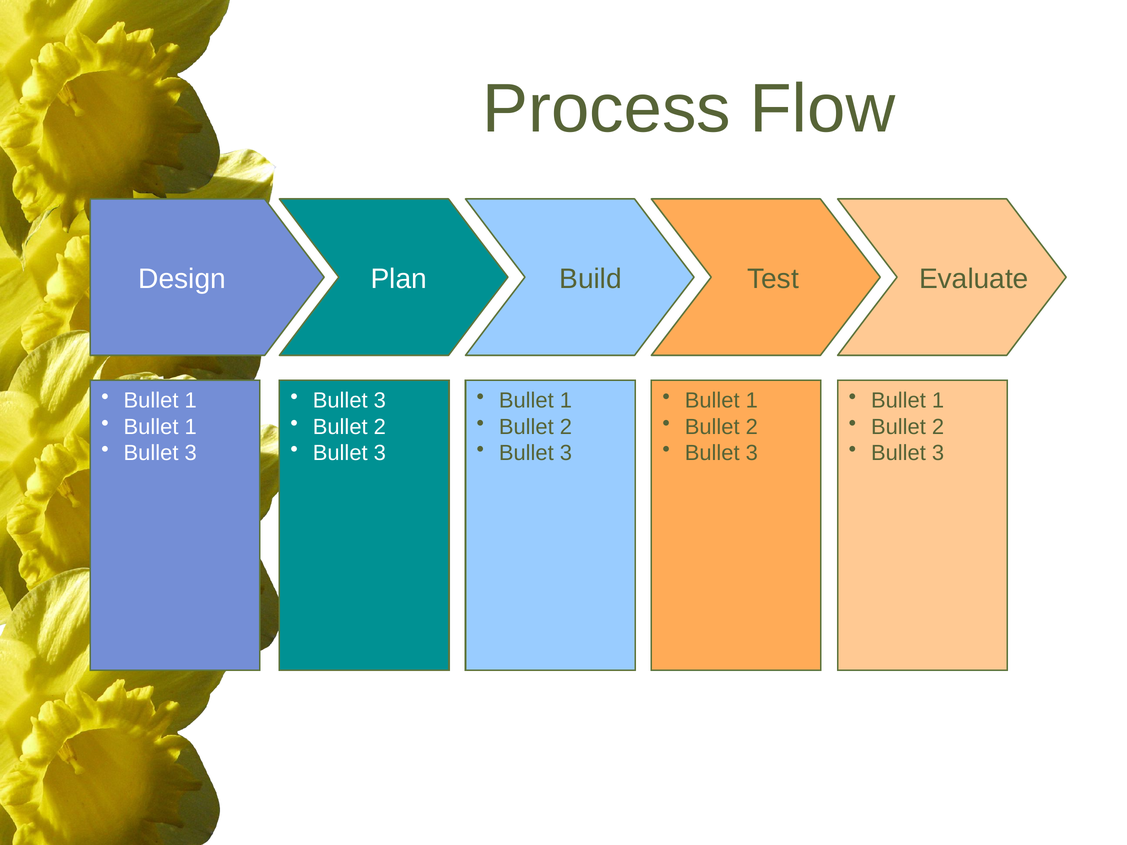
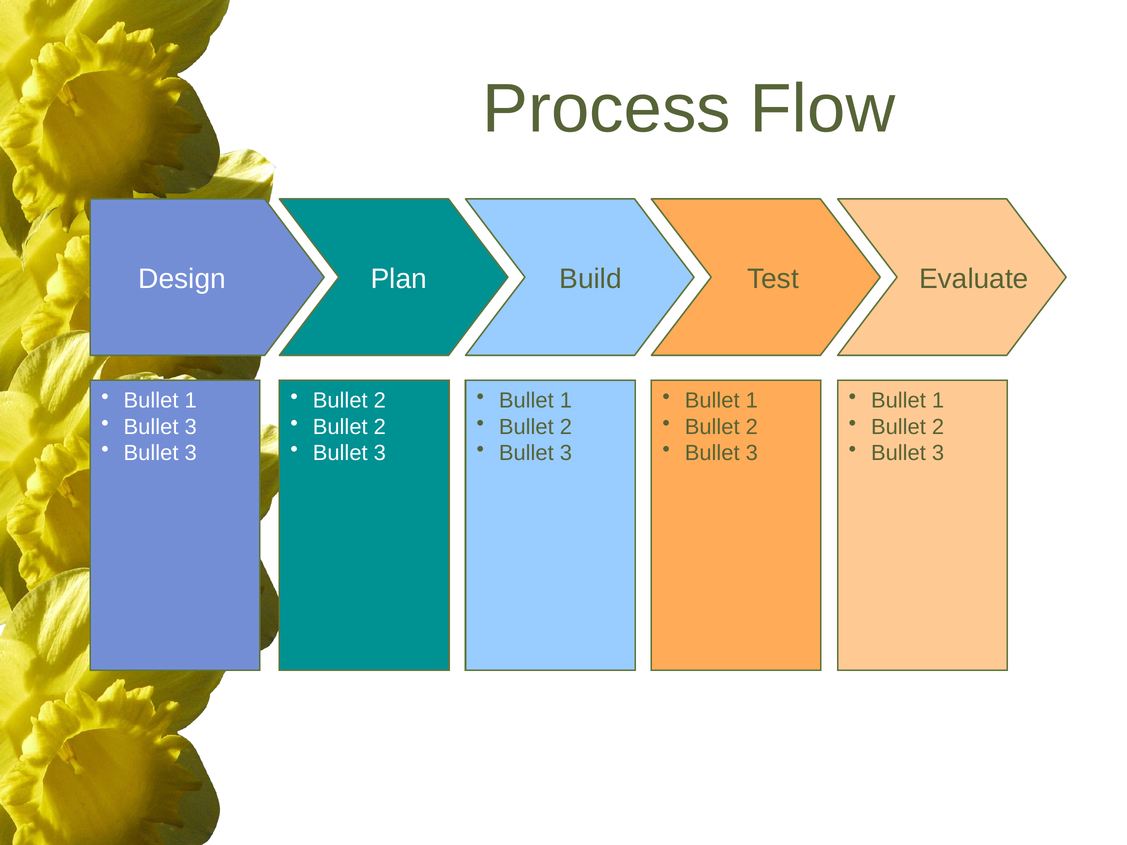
3: 3 -> 2 (380, 401)
1: 1 -> 3 (191, 427)
